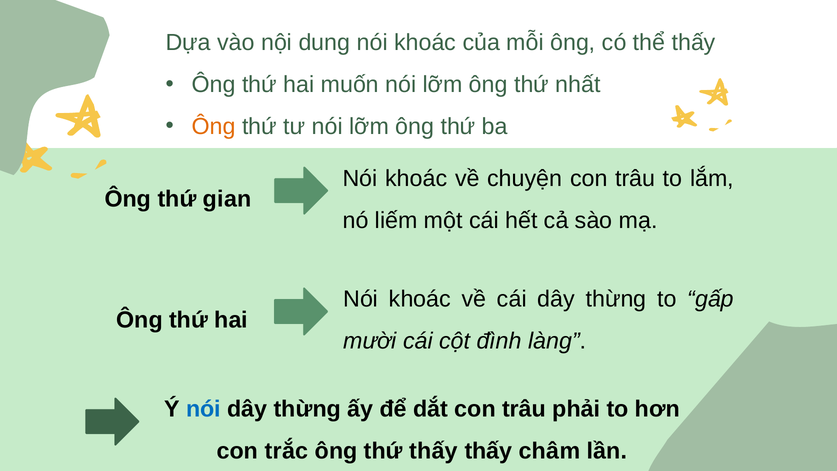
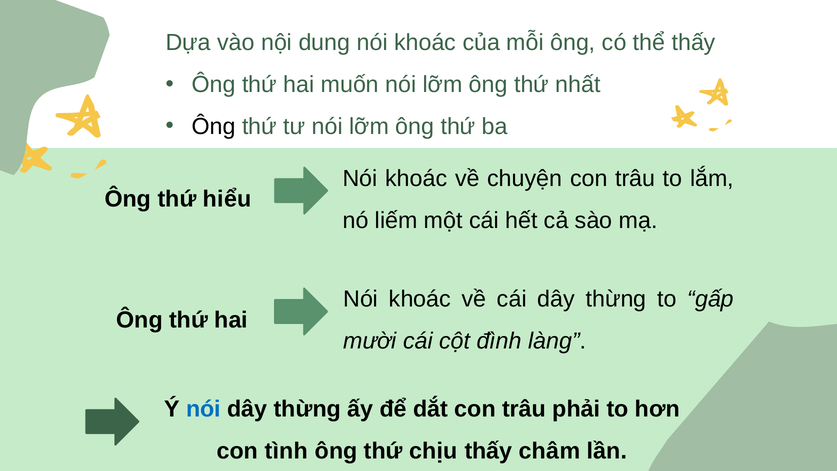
Ông colour: orange -> black (214, 126)
gian: gian -> hiểu (227, 199)
trắc: trắc -> tình (286, 451)
thứ thấy: thấy -> chịu (433, 451)
